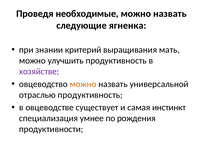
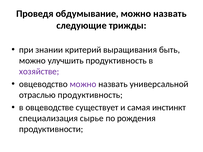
необходимые: необходимые -> обдумывание (87, 14)
ягненка: ягненка -> трижды (128, 26)
мать: мать -> быть (170, 50)
можно colour: orange -> purple (83, 84)
умнее: умнее -> сырье (92, 119)
